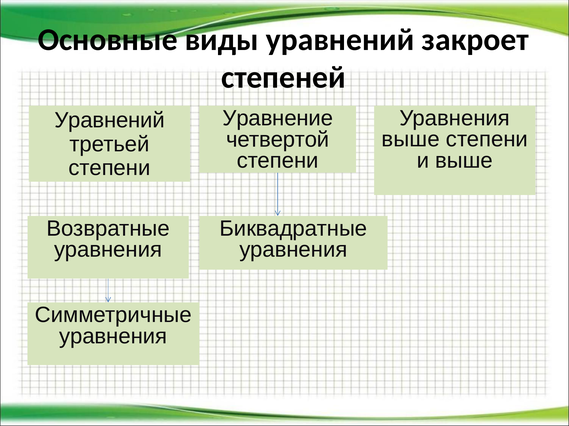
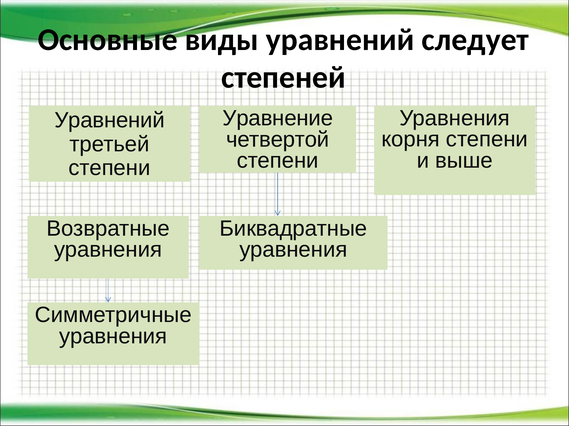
закроет: закроет -> следует (475, 40)
выше: выше -> корня (411, 140)
